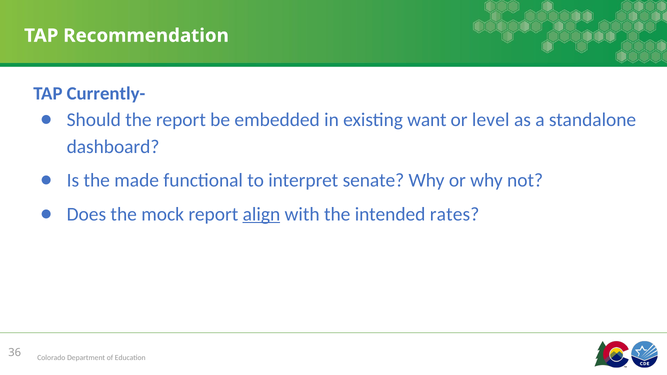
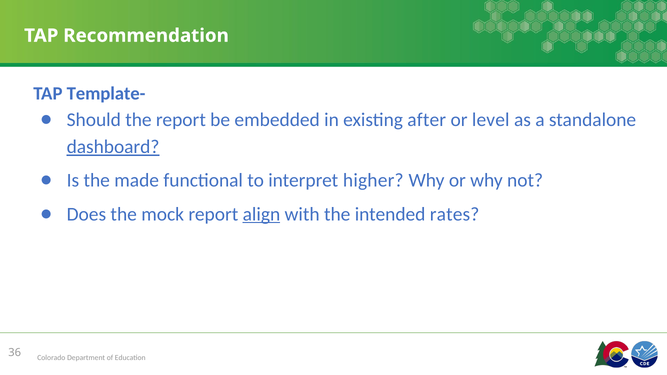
Currently-: Currently- -> Template- (106, 93)
want: want -> after (427, 120)
dashboard underline: none -> present (113, 147)
senate: senate -> higher (373, 181)
